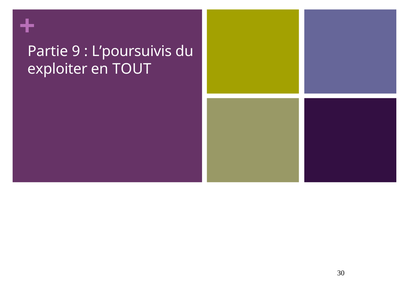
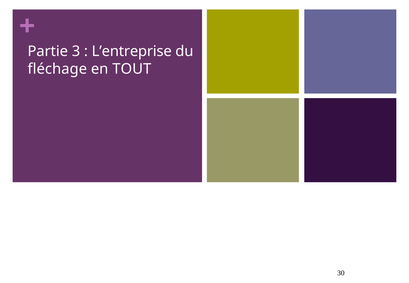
9: 9 -> 3 (76, 51)
L’poursuivis: L’poursuivis -> L’entreprise (132, 51)
exploiter: exploiter -> fléchage (57, 69)
